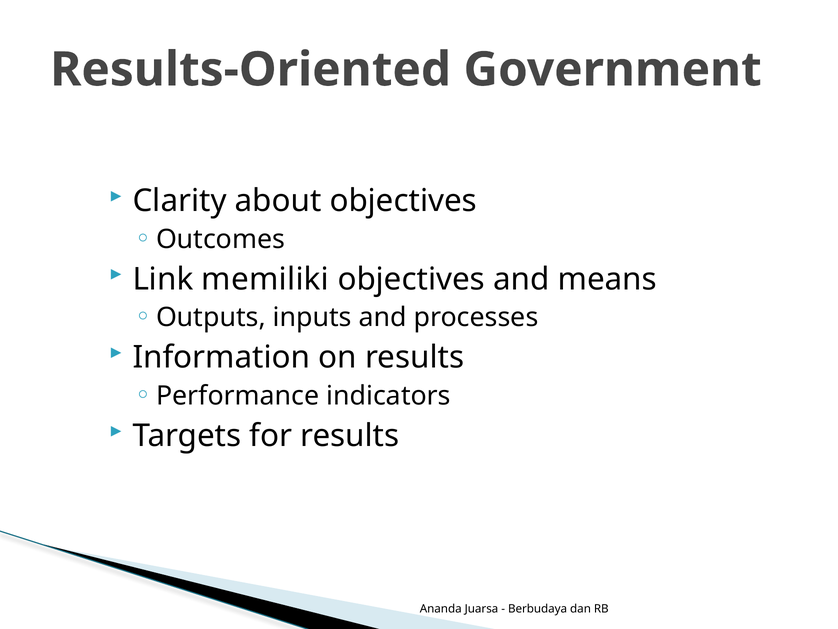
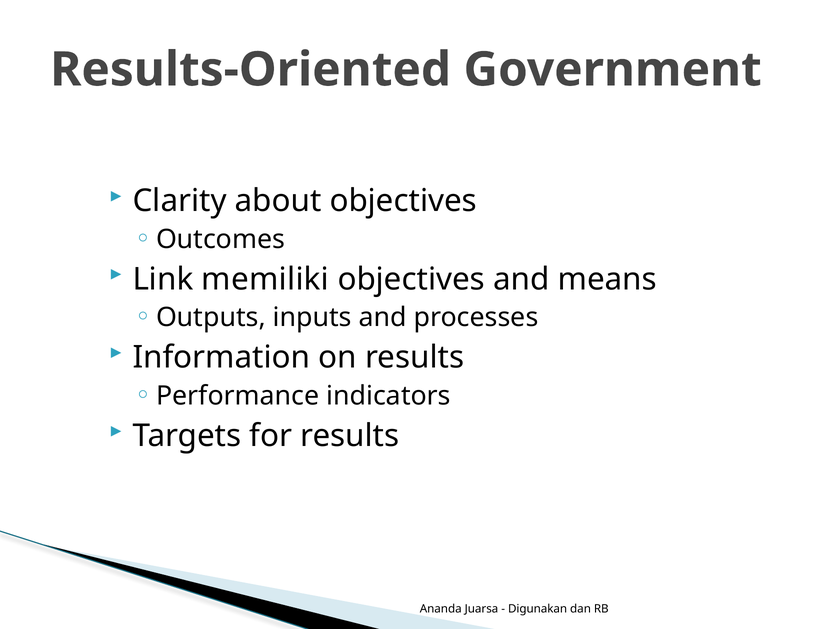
Berbudaya: Berbudaya -> Digunakan (538, 609)
